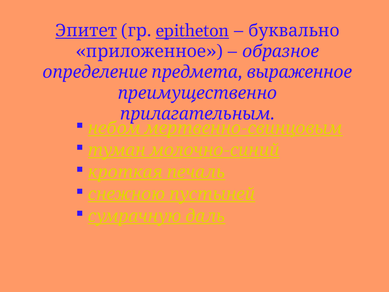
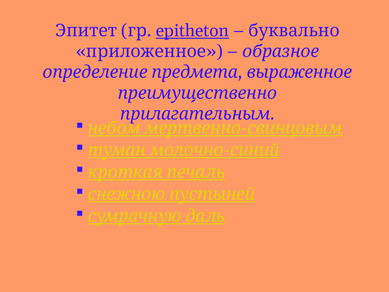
Эпитет underline: present -> none (86, 31)
